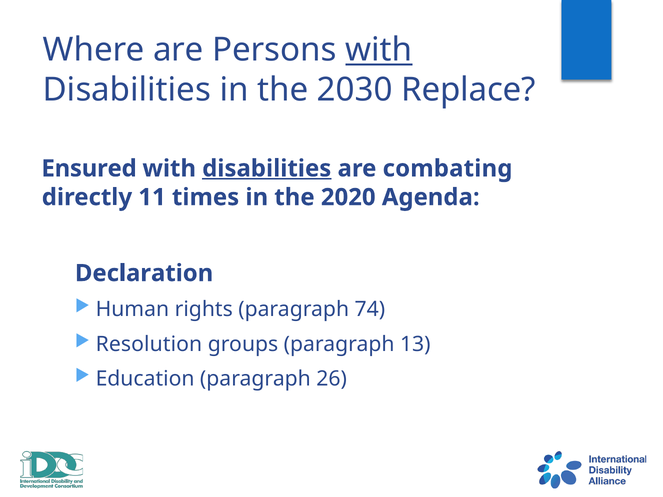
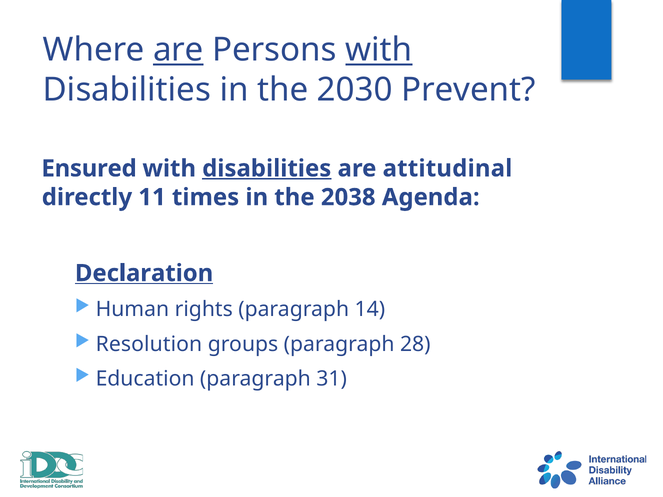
are underline: none -> present (178, 50)
Replace: Replace -> Prevent (468, 90)
combating: combating -> attitudinal (448, 169)
2020: 2020 -> 2038 (348, 197)
Declaration underline: none -> present (144, 273)
74: 74 -> 14 (370, 310)
13: 13 -> 28 (415, 344)
26: 26 -> 31 (332, 379)
